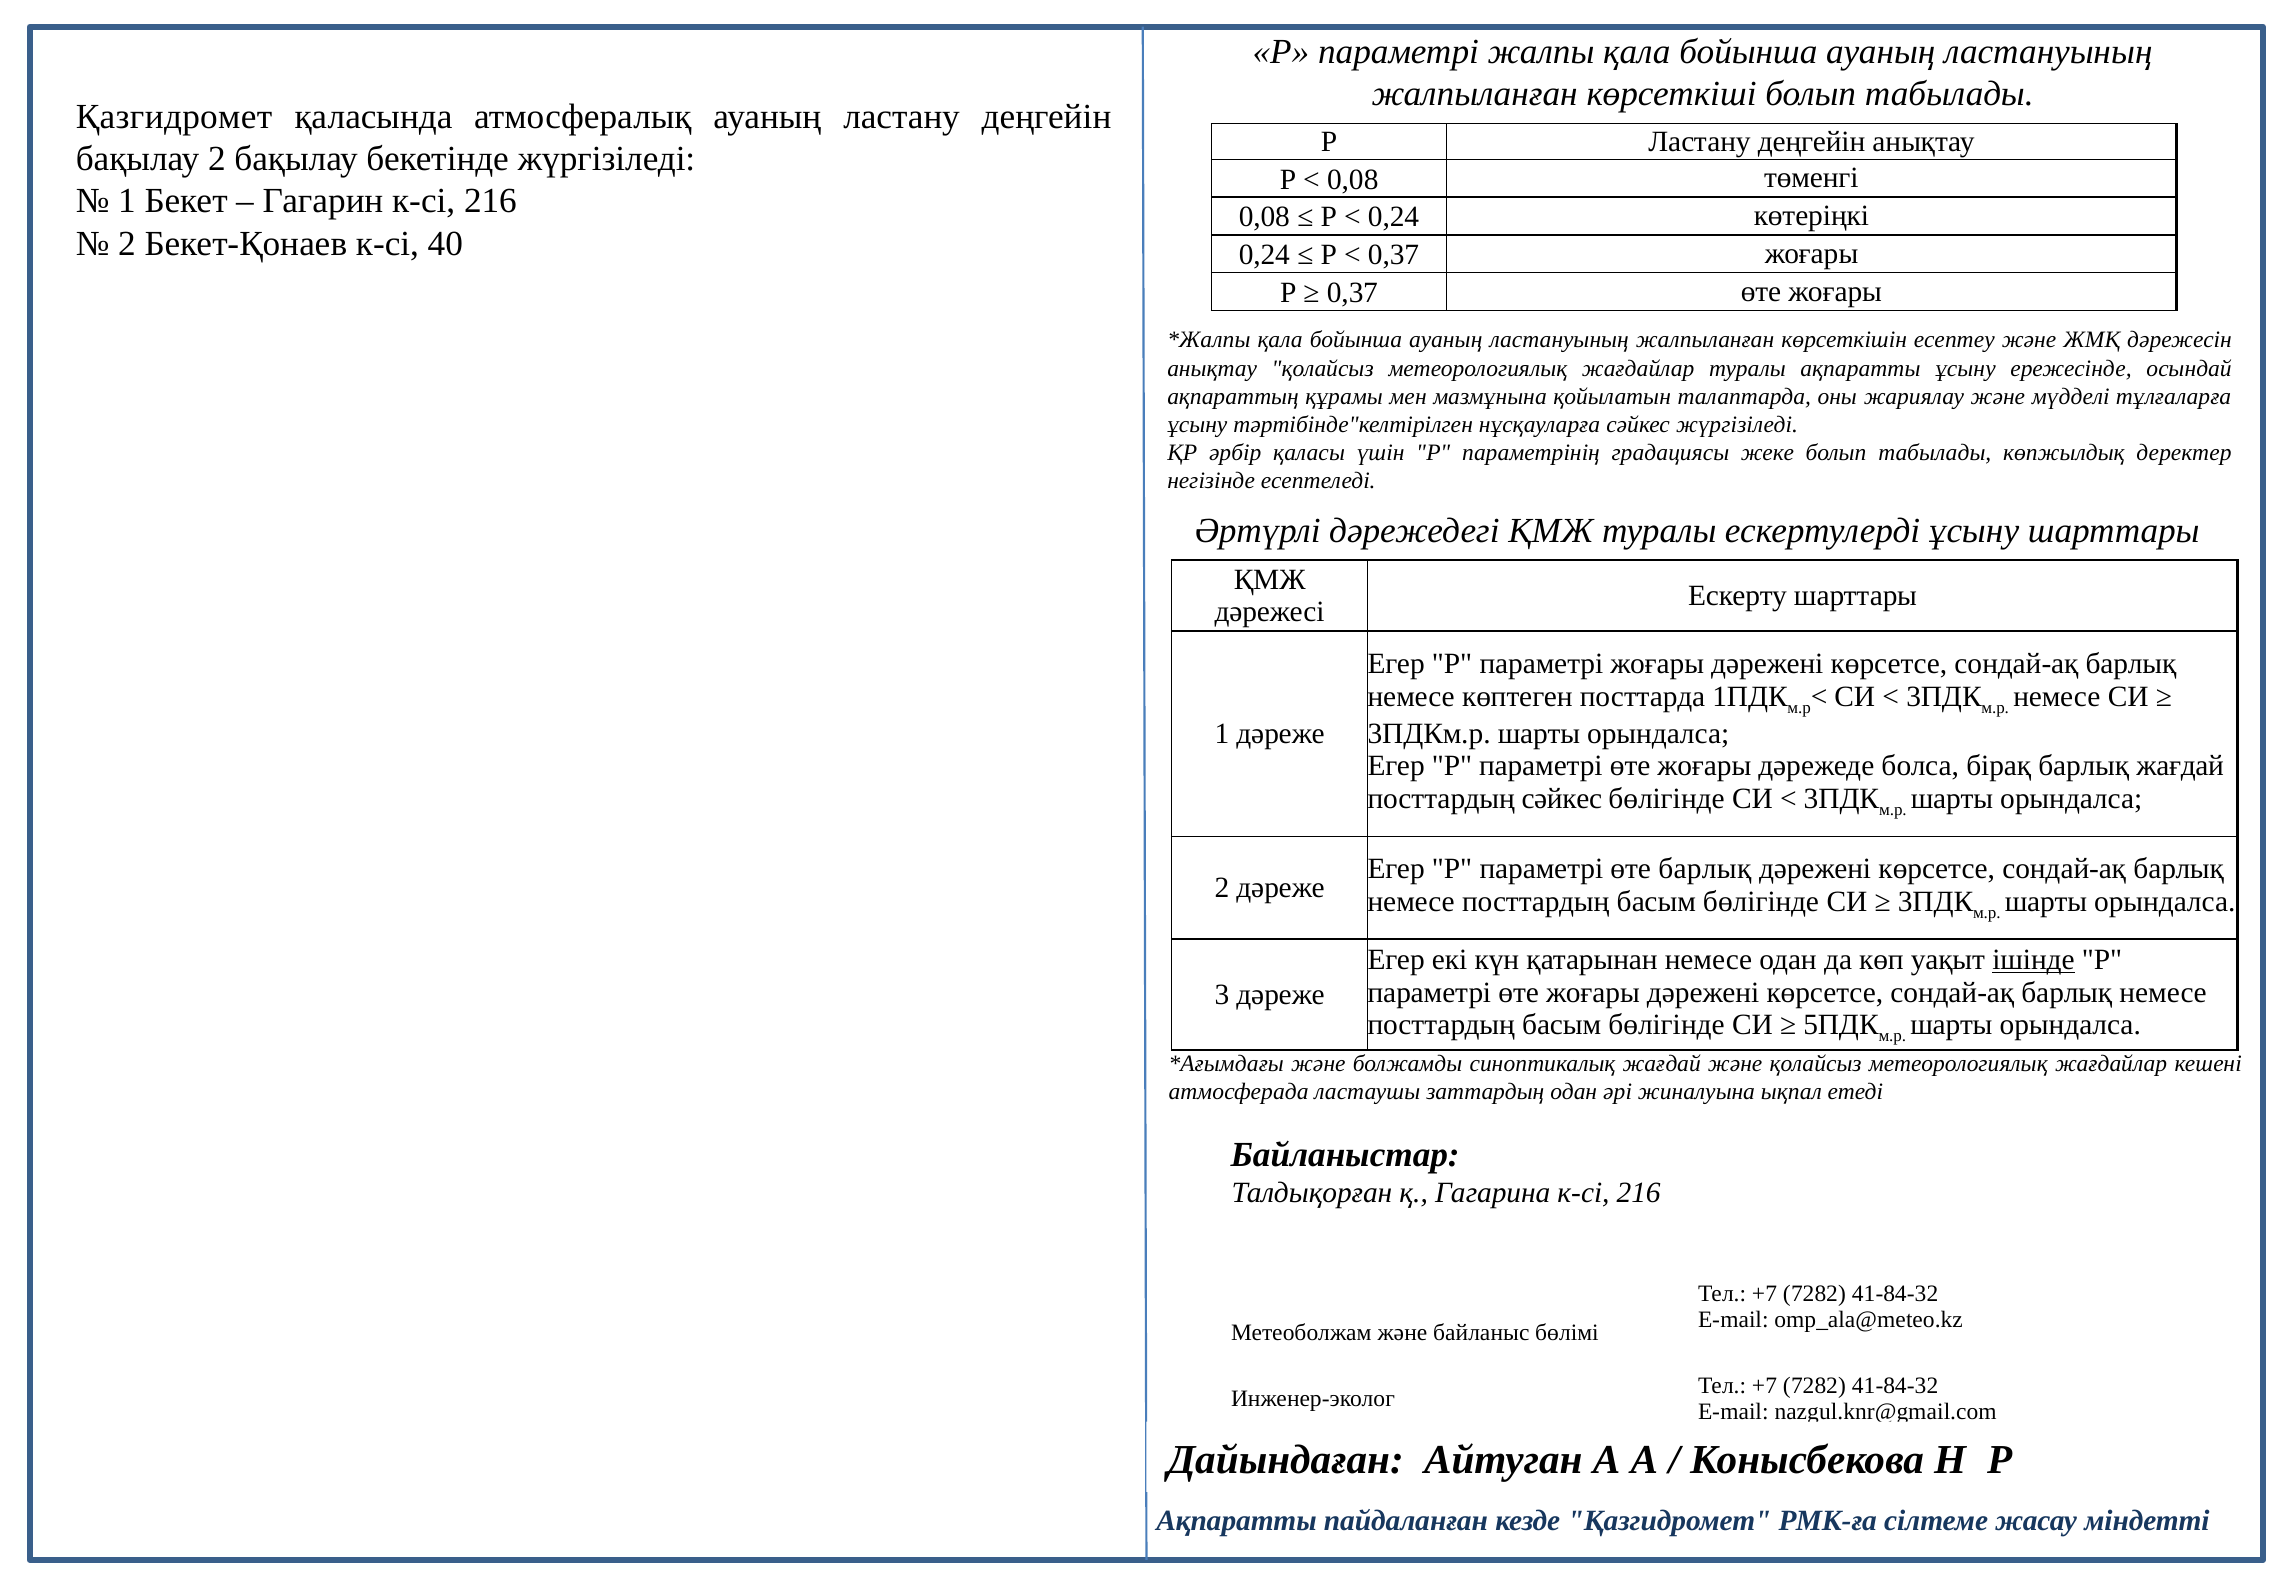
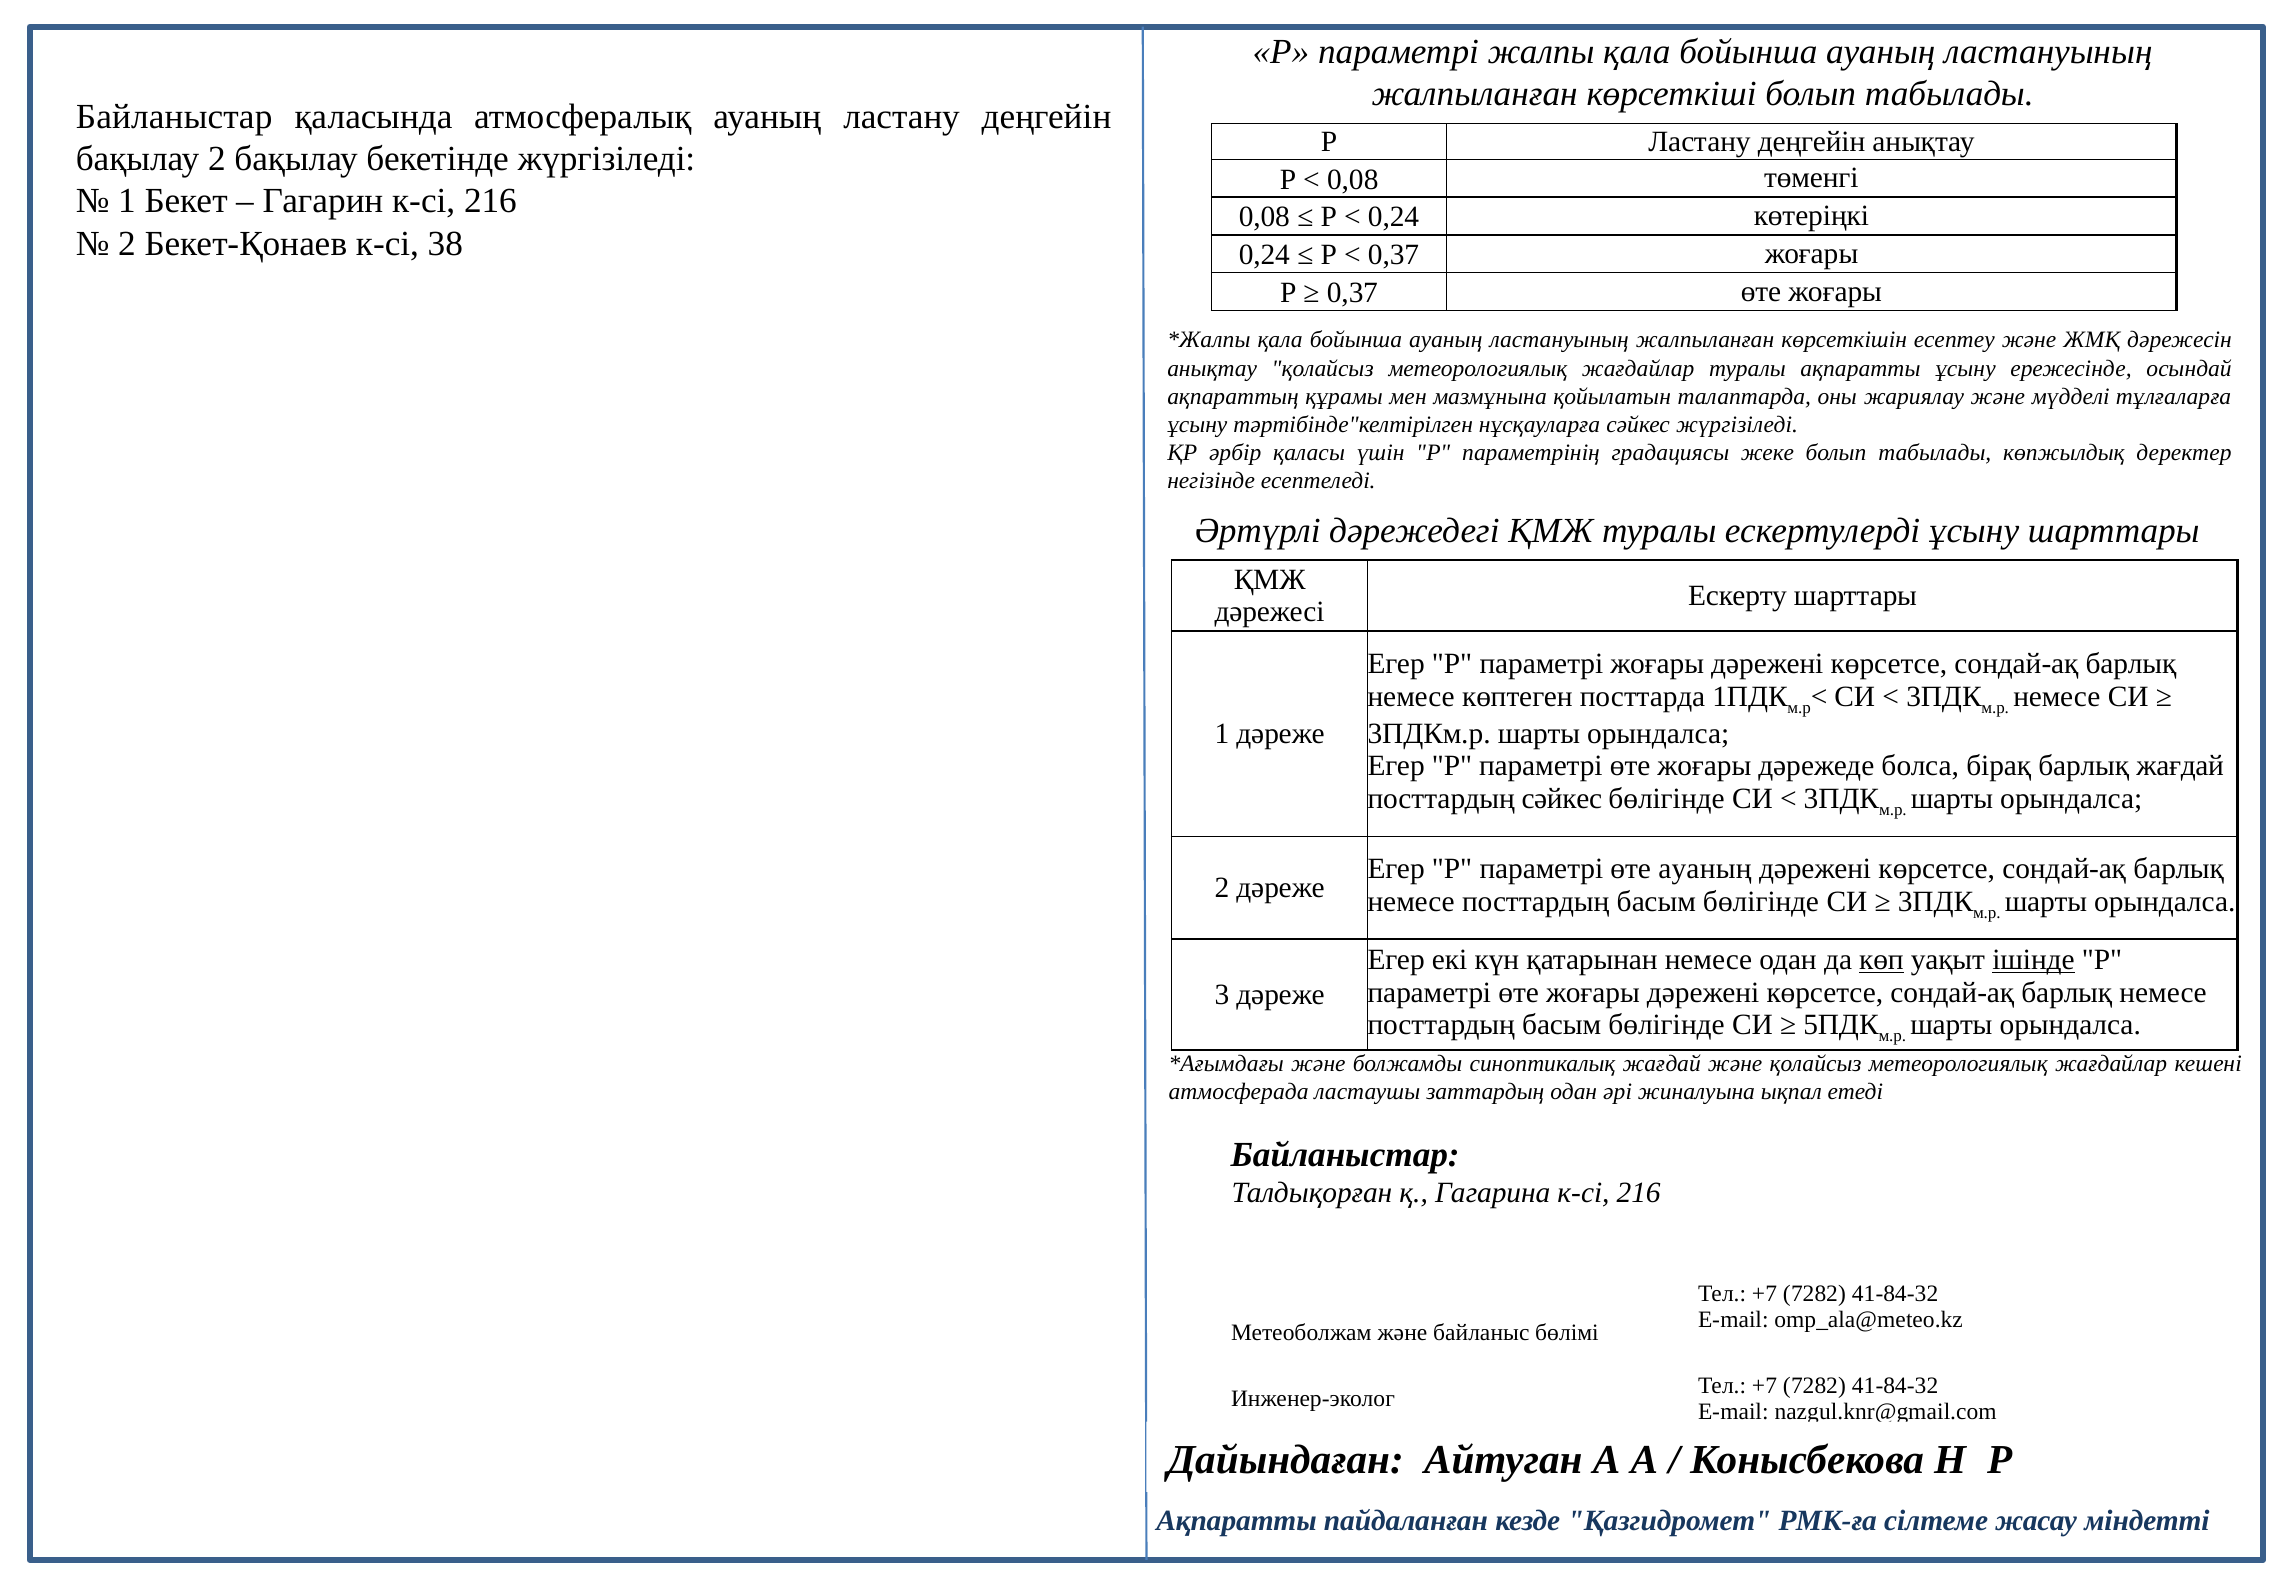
Қазгидромет: Қазгидромет -> Байланыстар (174, 117)
40: 40 -> 38 (445, 244)
өте барлық: барлық -> ауаның (1705, 870)
көп underline: none -> present (1881, 960)
